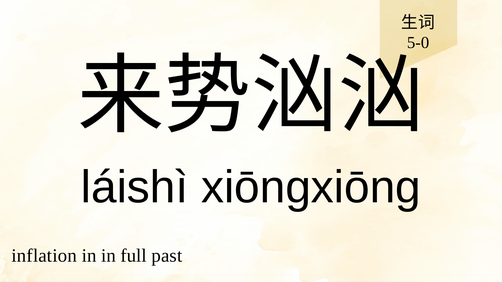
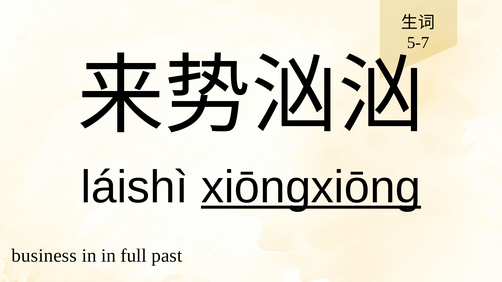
5-0: 5-0 -> 5-7 (418, 43)
xiōngxiōng underline: none -> present (311, 188)
inflation: inflation -> business (44, 256)
